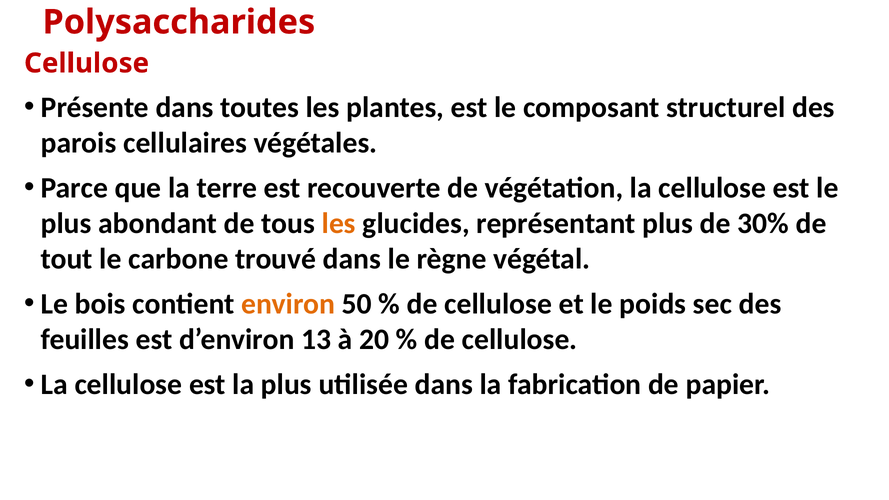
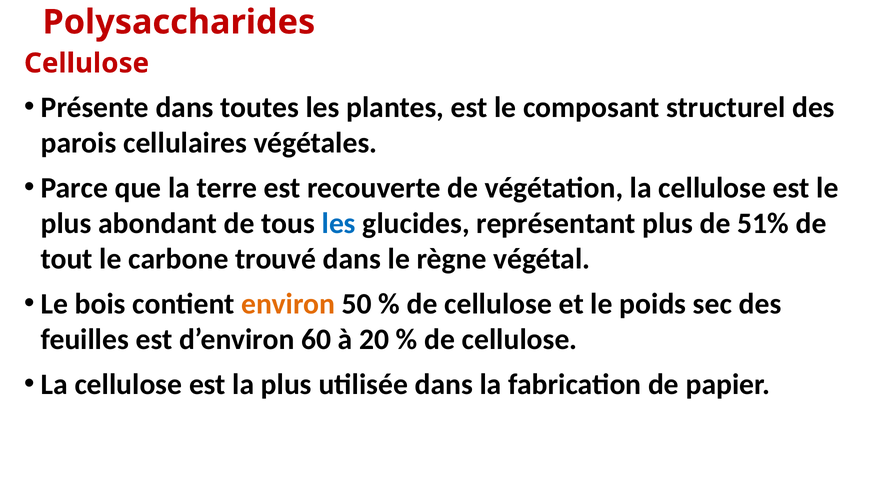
les colour: orange -> blue (339, 224)
30%: 30% -> 51% (763, 224)
13: 13 -> 60 (316, 340)
